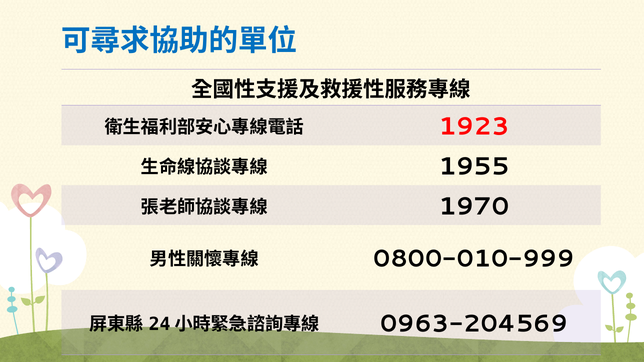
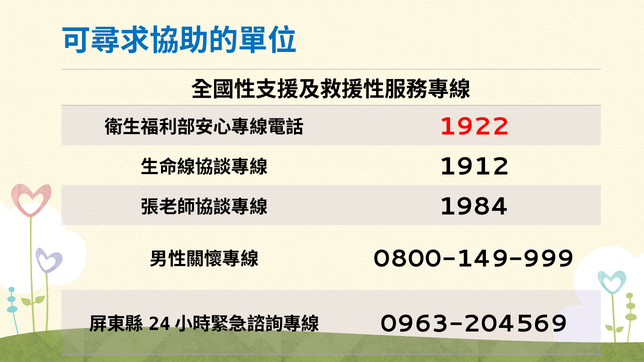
1923: 1923 -> 1922 (474, 127)
1955: 1955 -> 1912 (474, 167)
1970: 1970 -> 1984 (474, 207)
0800-010-999: 0800-010-999 -> 0800-149-999 (474, 259)
